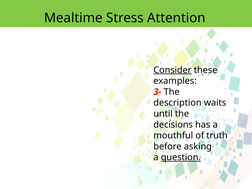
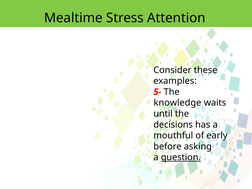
Consider underline: present -> none (172, 70)
3-: 3- -> 5- (157, 92)
description: description -> knowledge (177, 103)
truth: truth -> early (217, 136)
